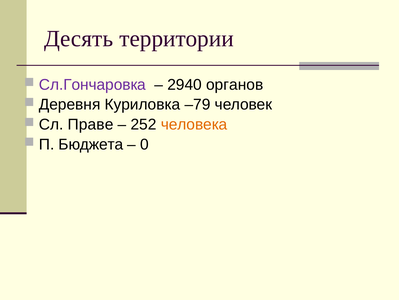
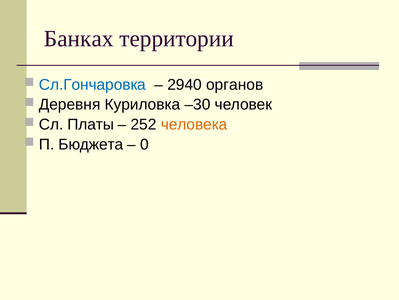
Десять: Десять -> Банках (79, 39)
Сл.Гончаровка colour: purple -> blue (92, 84)
–79: –79 -> –30 (197, 104)
Праве: Праве -> Платы (91, 124)
